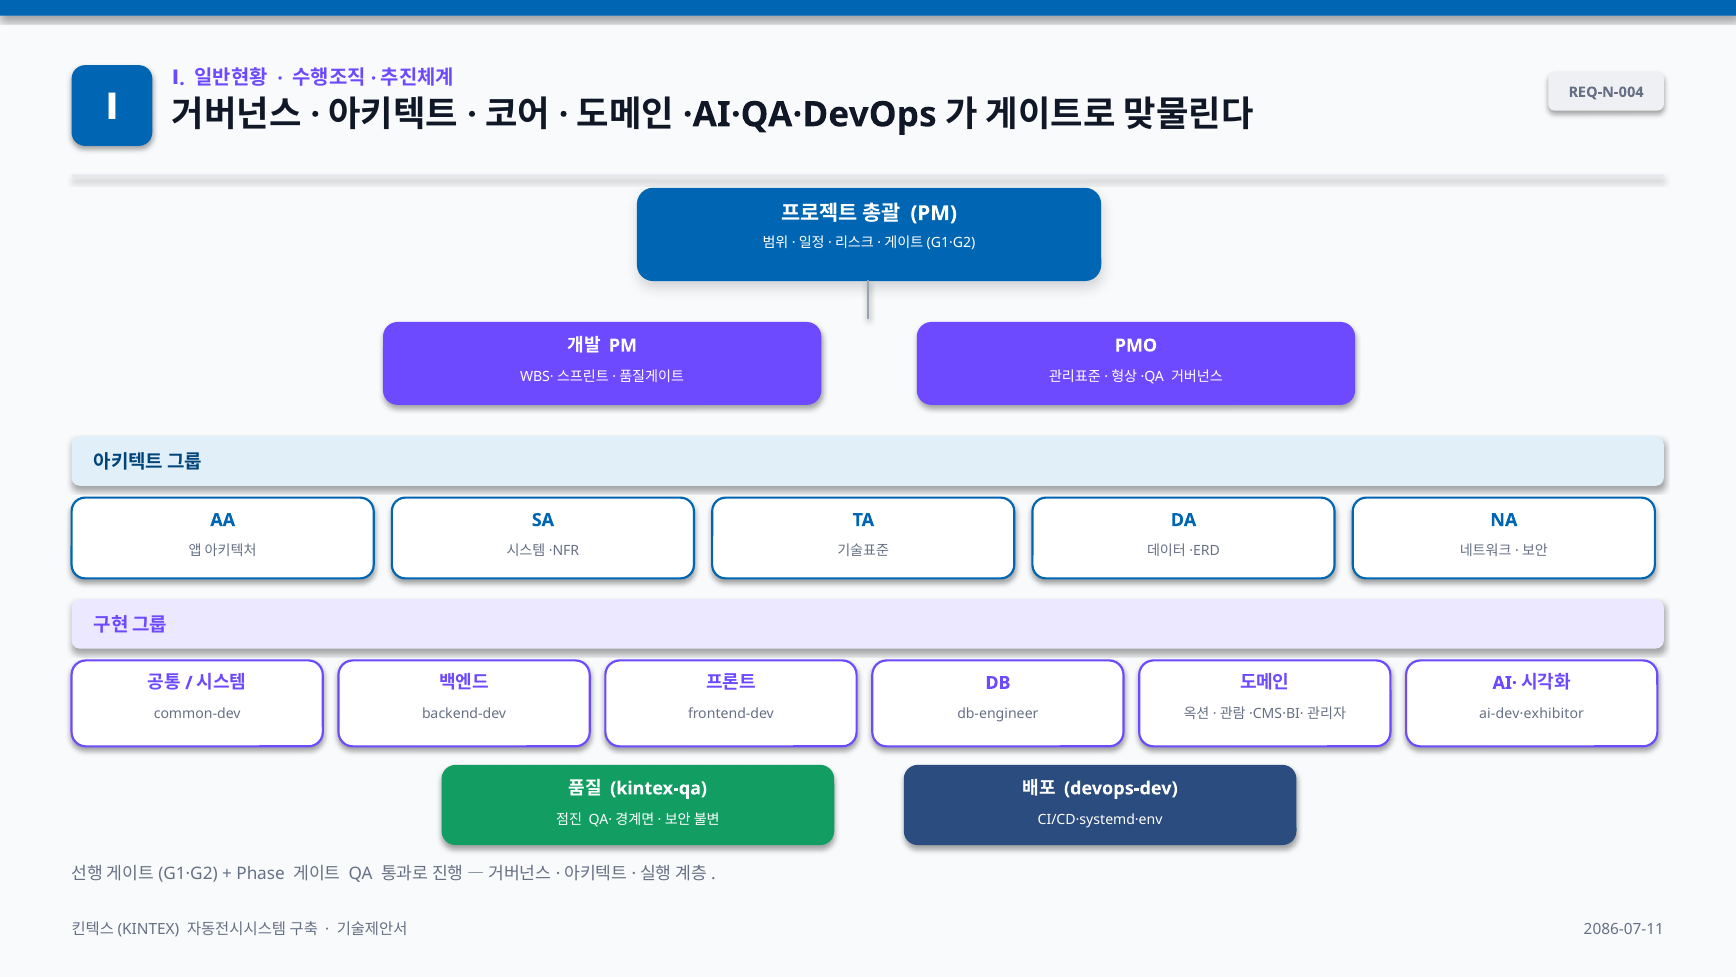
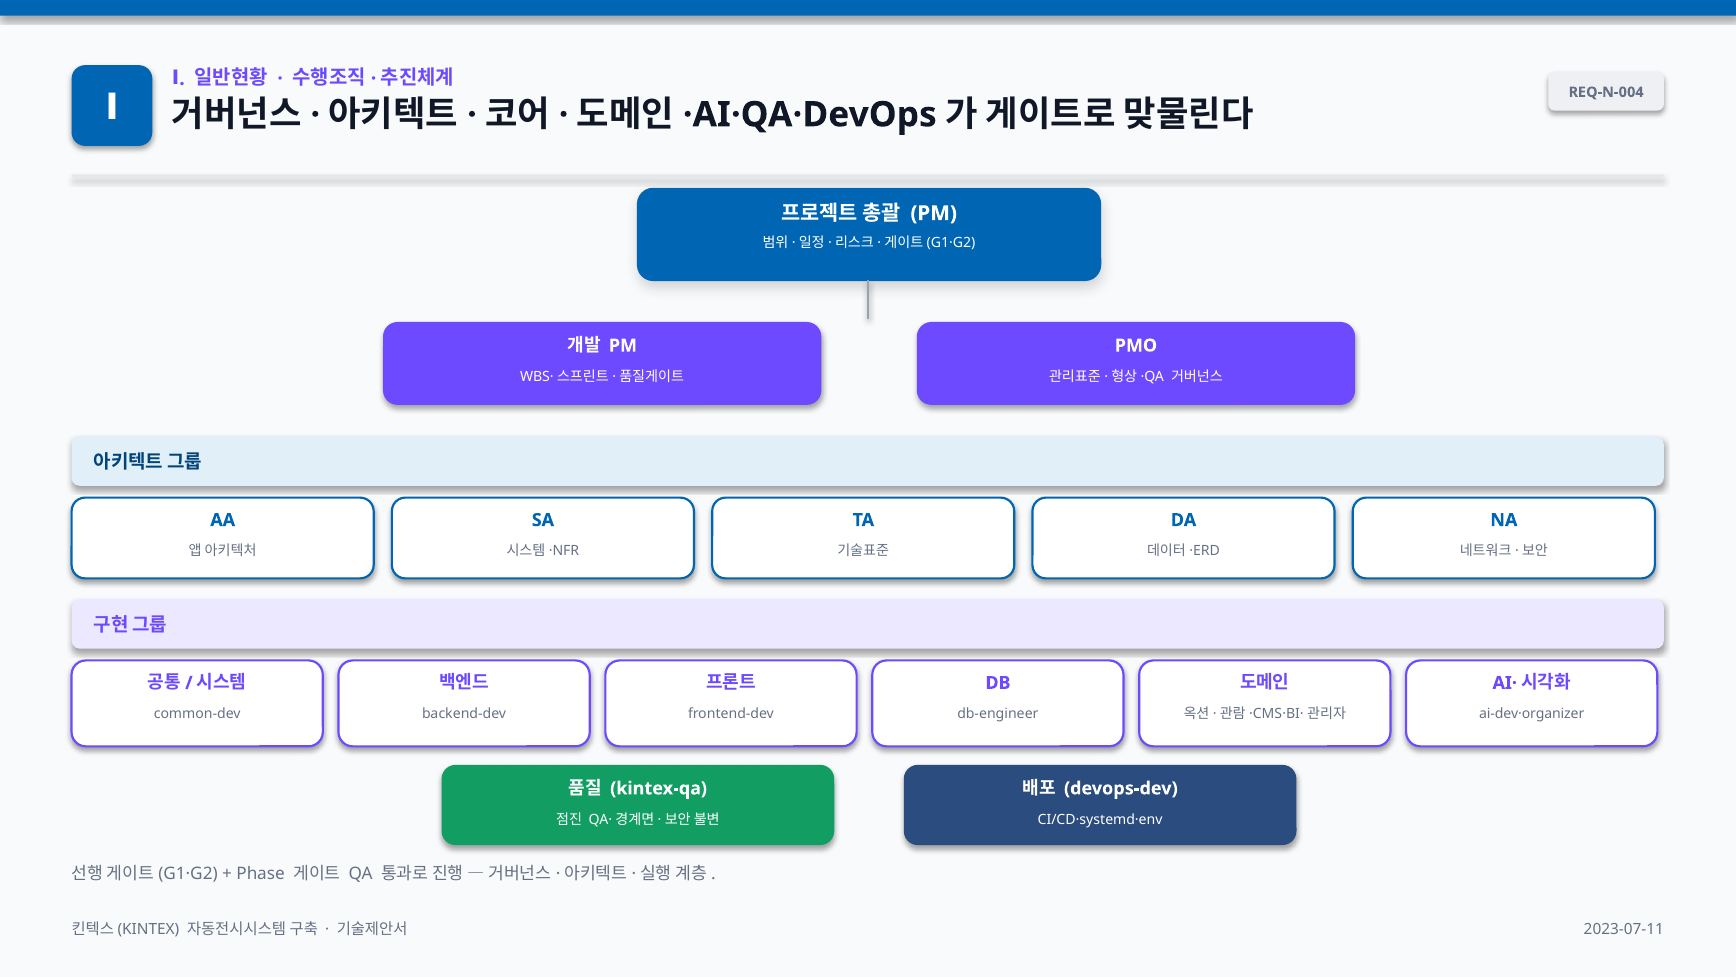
ai-dev·exhibitor: ai-dev·exhibitor -> ai-dev·organizer (1532, 714)
2086-07-11: 2086-07-11 -> 2023-07-11 (1624, 929)
